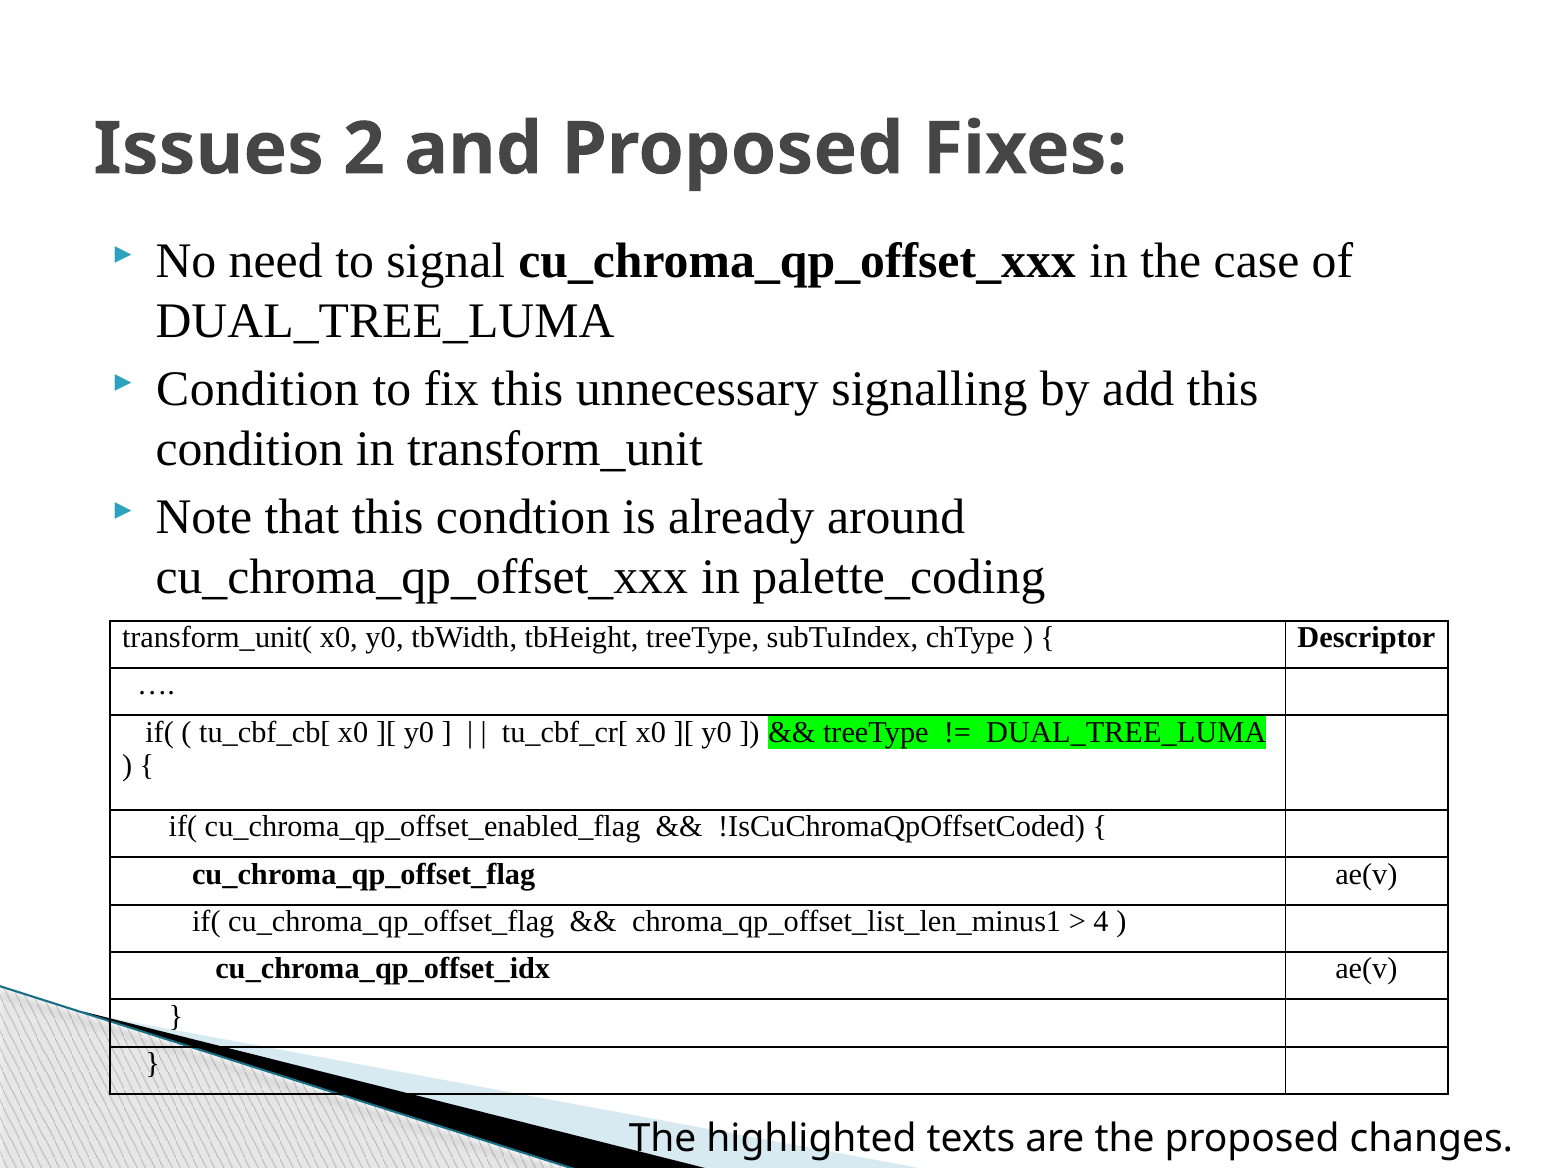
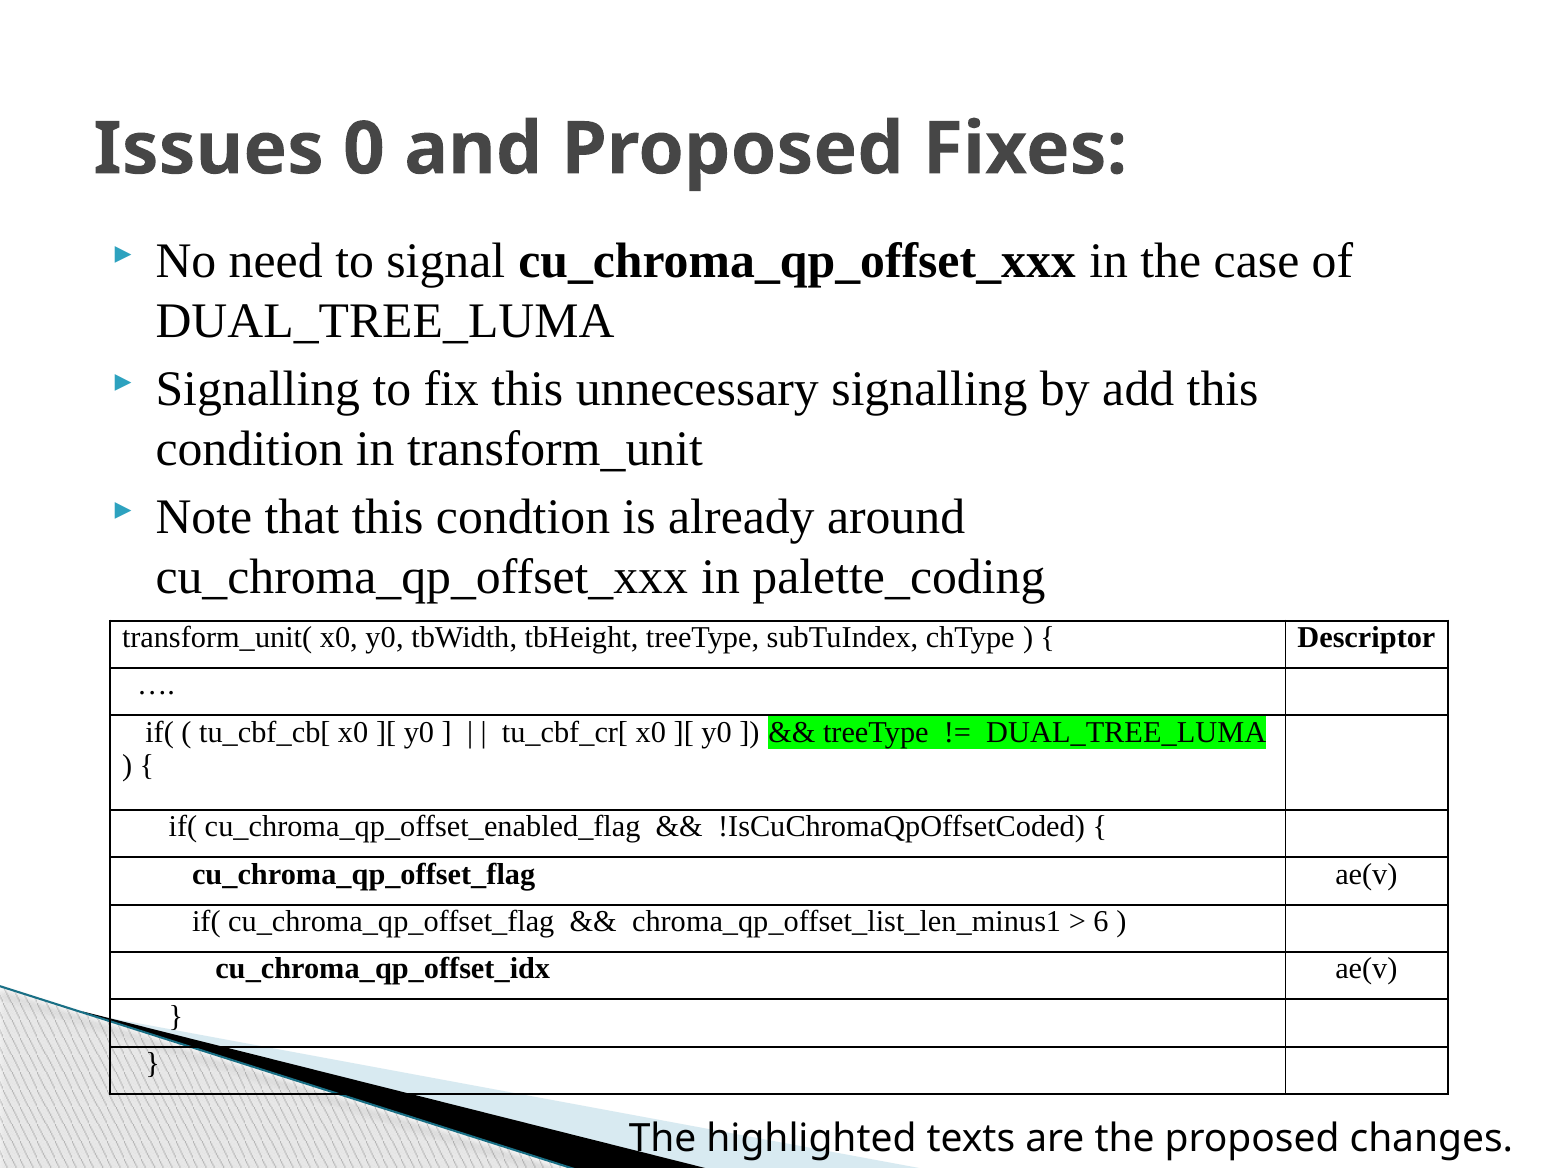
2: 2 -> 0 (364, 149)
Condition: Condition -> Signalling (258, 390)
4: 4 -> 6 (1101, 922)
